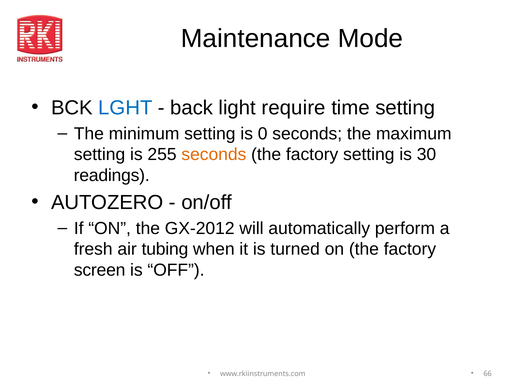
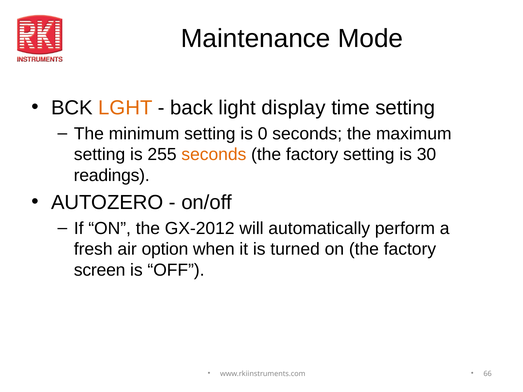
LGHT colour: blue -> orange (125, 108)
require: require -> display (294, 108)
tubing: tubing -> option (165, 249)
